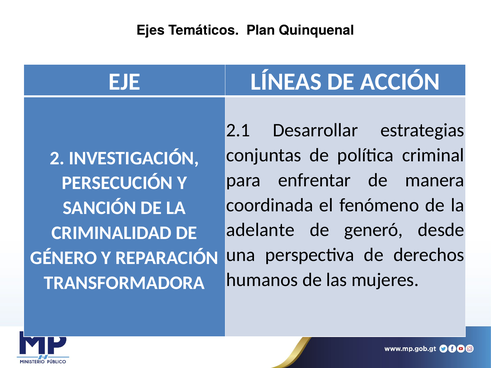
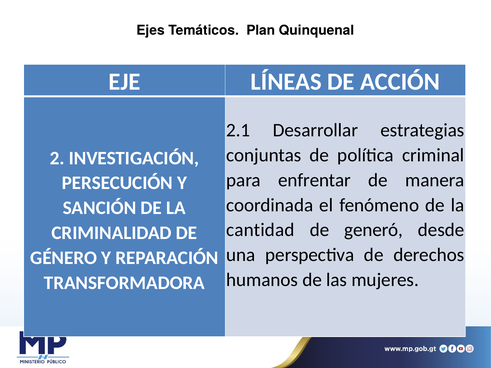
adelante: adelante -> cantidad (260, 230)
